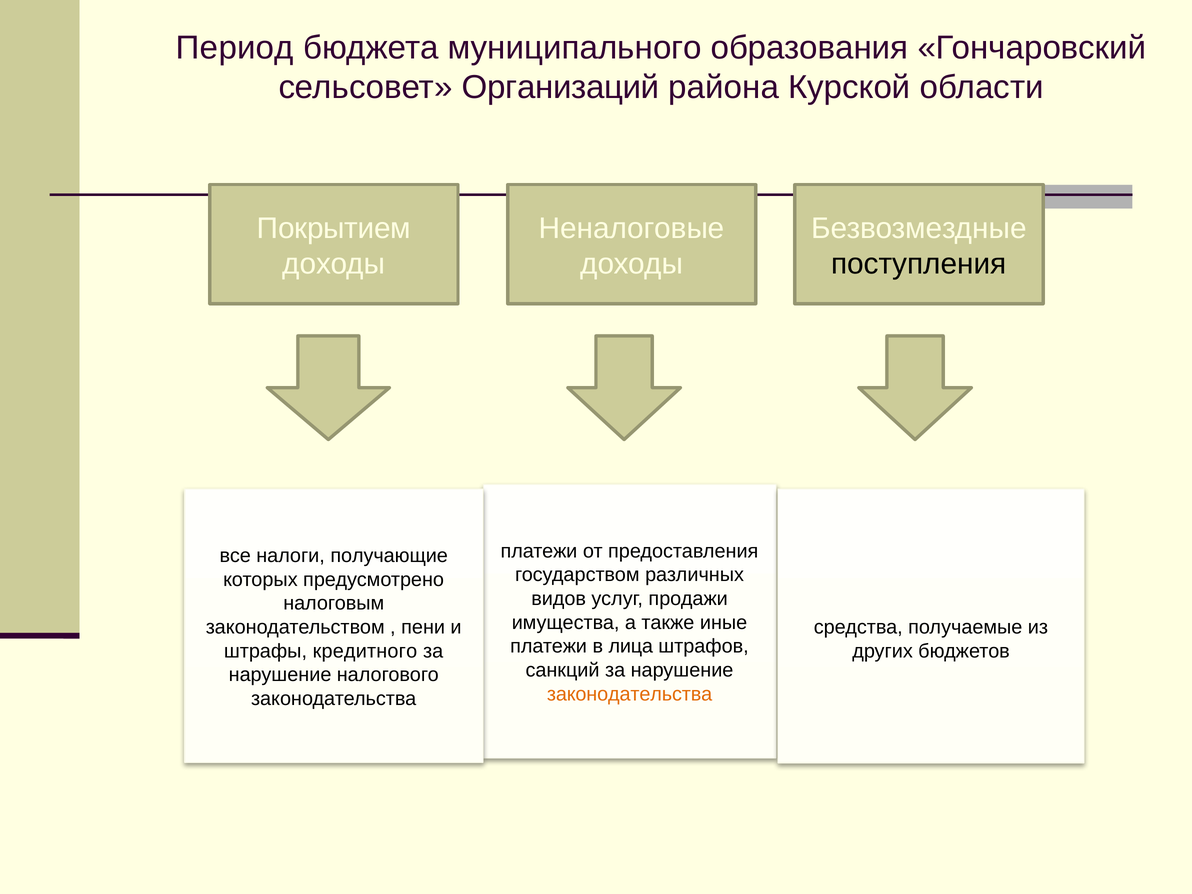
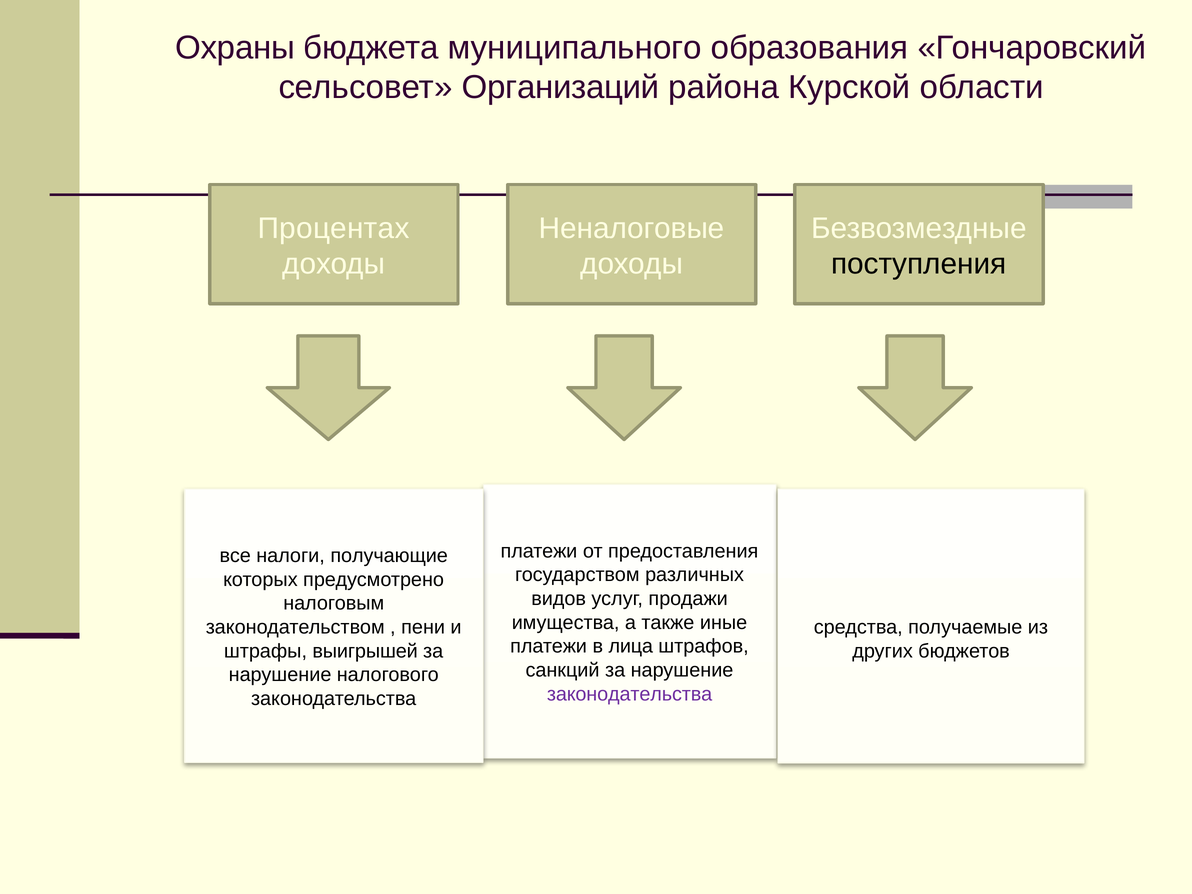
Период: Период -> Охраны (235, 48)
Покрытием: Покрытием -> Процентах (334, 228)
кредитного: кредитного -> выигрышей (365, 651)
законодательства colour: orange -> purple (630, 694)
